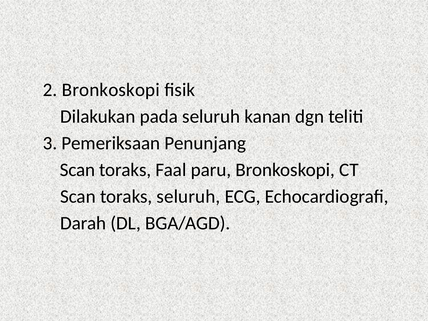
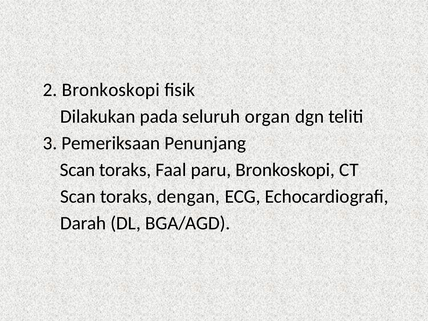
kanan: kanan -> organ (268, 116)
toraks seluruh: seluruh -> dengan (188, 196)
